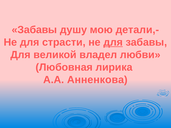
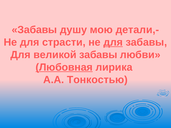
великой владел: владел -> забавы (98, 55)
Любовная underline: none -> present (64, 67)
Анненкова: Анненкова -> Тонкостью (97, 80)
